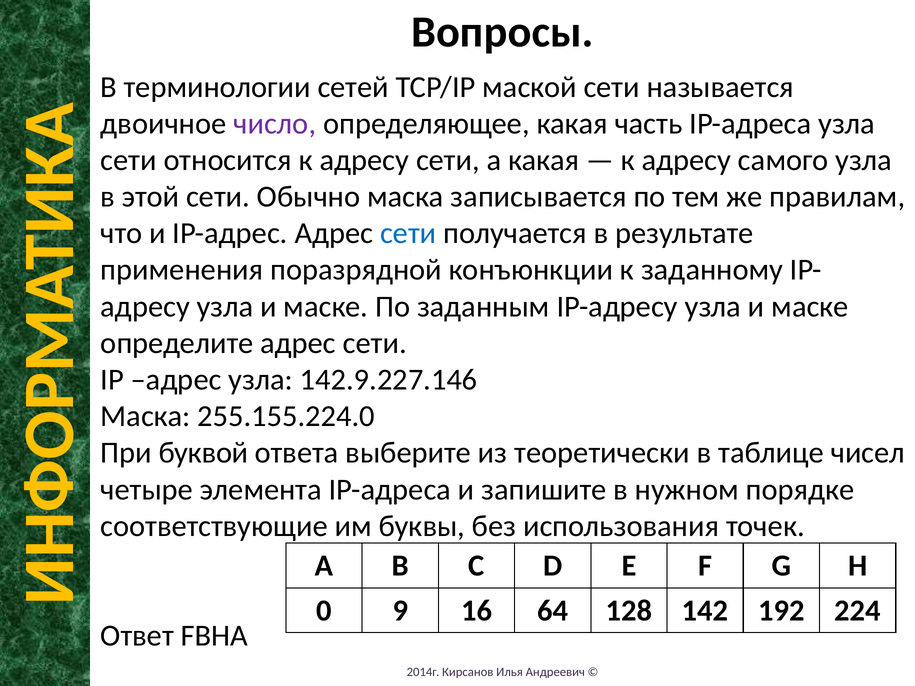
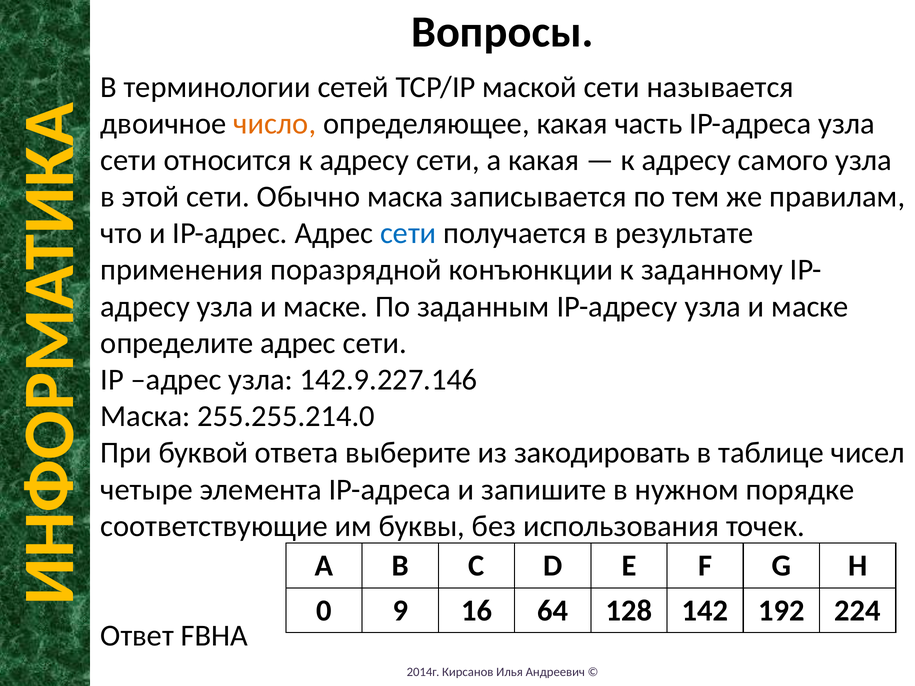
число colour: purple -> orange (275, 124)
255.155.224.0: 255.155.224.0 -> 255.255.214.0 (286, 416)
теоретически: теоретически -> закодировать (602, 453)
